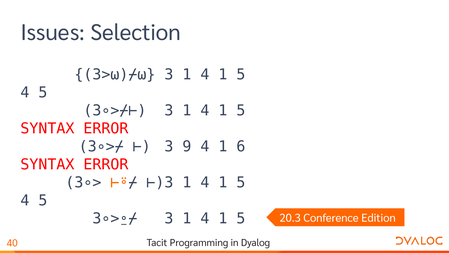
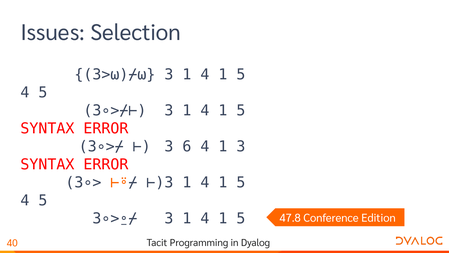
9: 9 -> 6 (187, 146)
1 6: 6 -> 3 (241, 146)
20.3: 20.3 -> 47.8 (290, 218)
